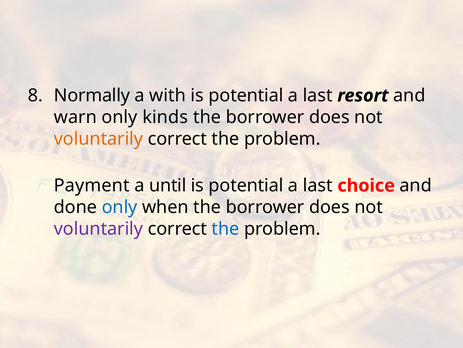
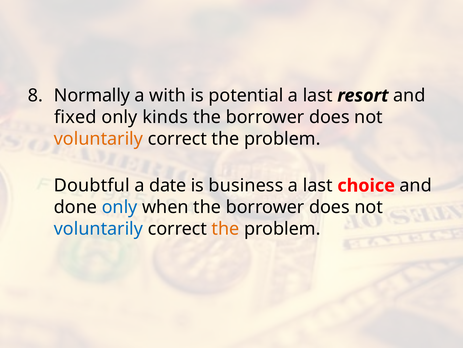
warn: warn -> fixed (75, 117)
Payment: Payment -> Doubtful (92, 185)
until: until -> date (168, 185)
potential: potential -> business (246, 185)
voluntarily colour: purple -> blue (98, 228)
the colour: blue -> orange (226, 228)
